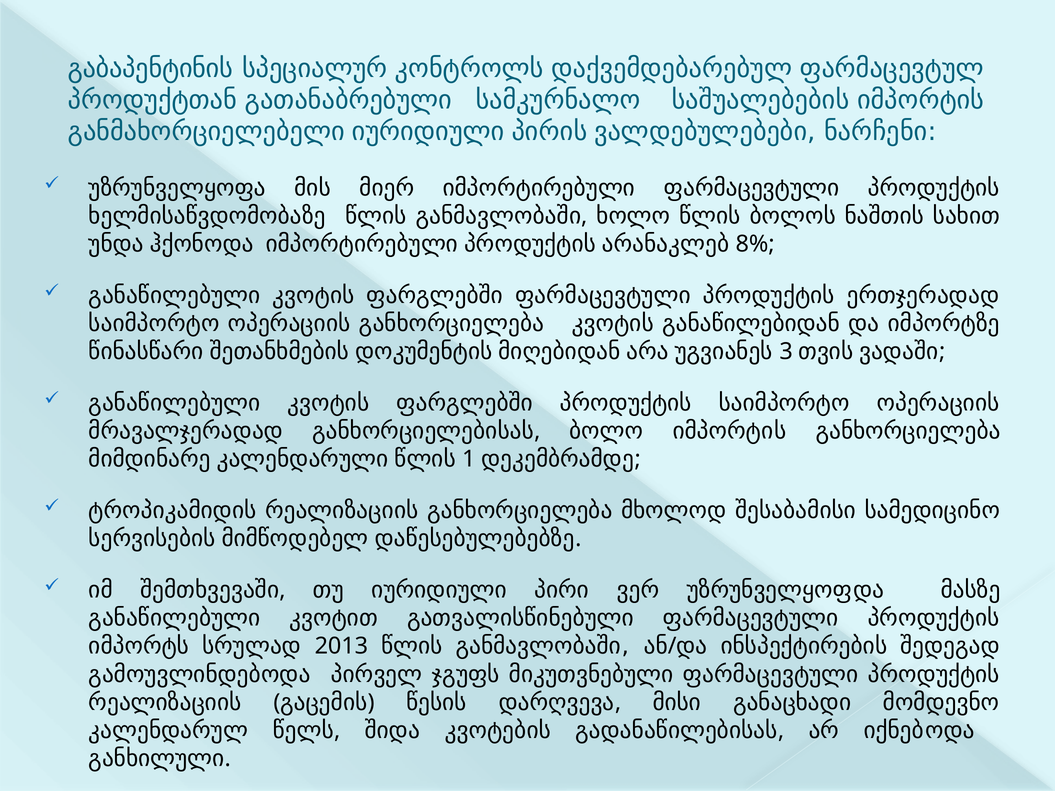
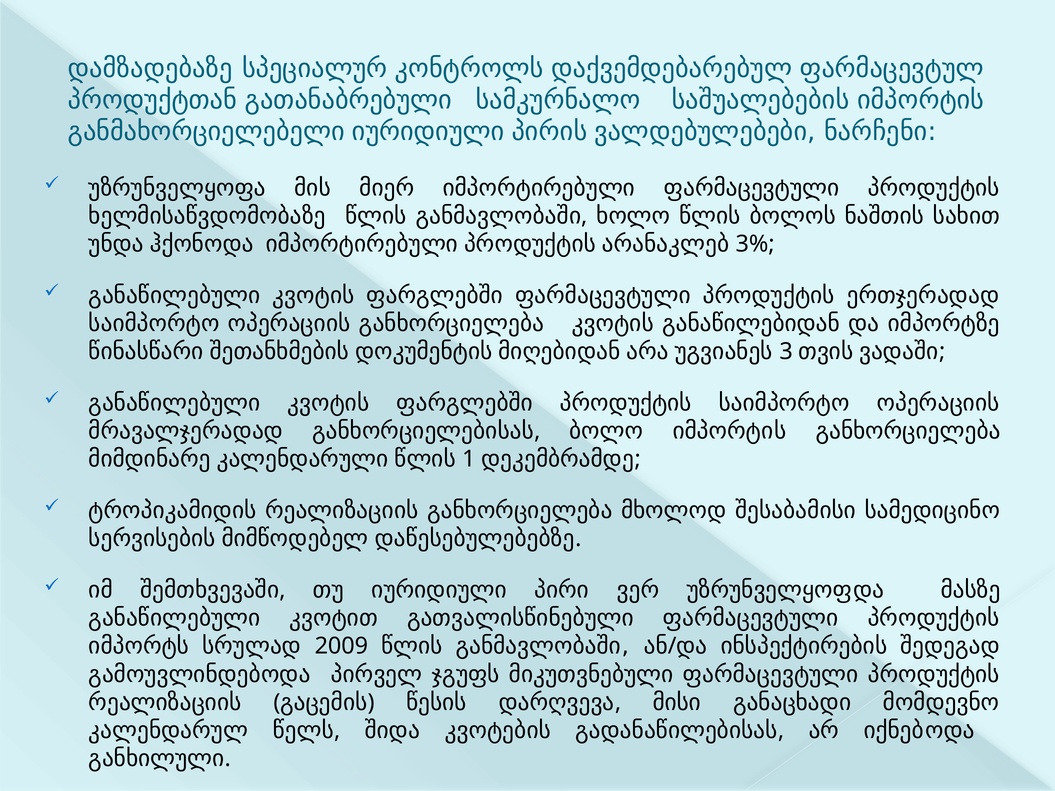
გაბაპენტინის: გაბაპენტინის -> დამზადებაზე (150, 68)
8%: 8% -> 3% (755, 244)
2013: 2013 -> 2009 (341, 646)
